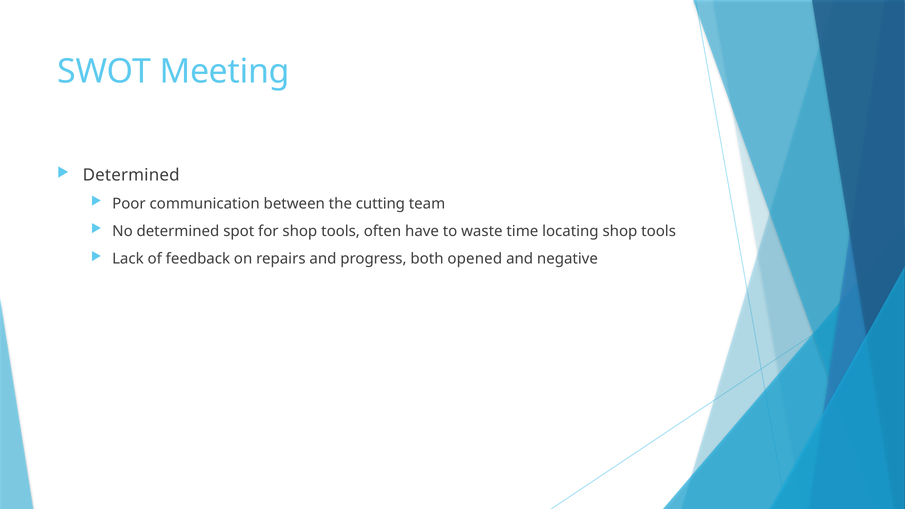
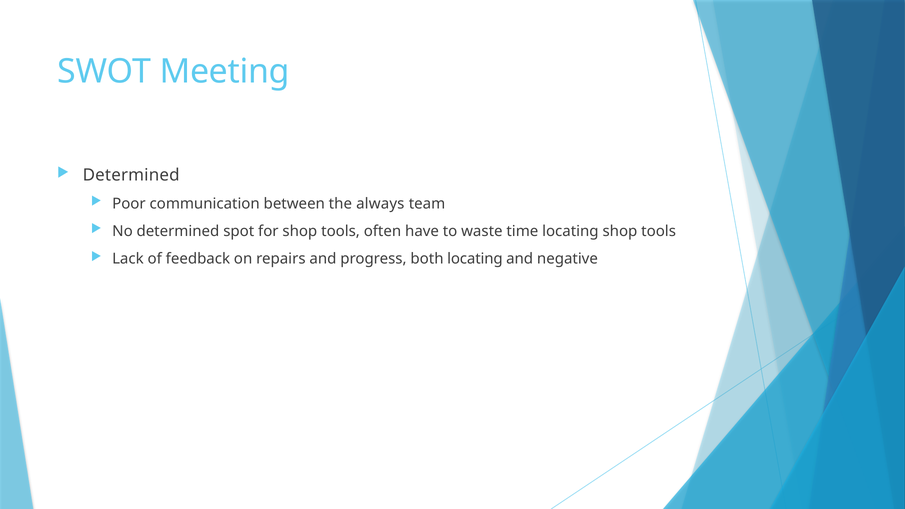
cutting: cutting -> always (380, 204)
both opened: opened -> locating (475, 259)
